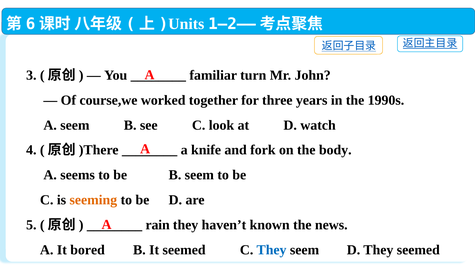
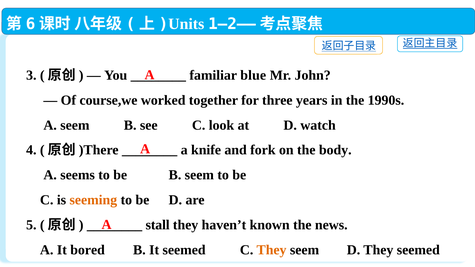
turn: turn -> blue (253, 75)
rain: rain -> stall (158, 225)
They colour: blue -> orange (272, 250)
